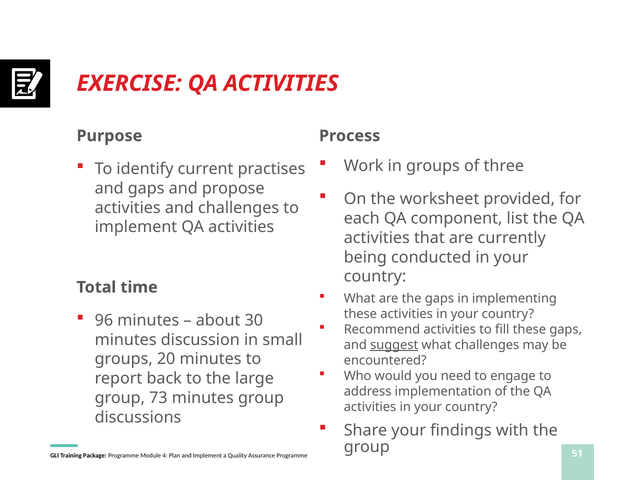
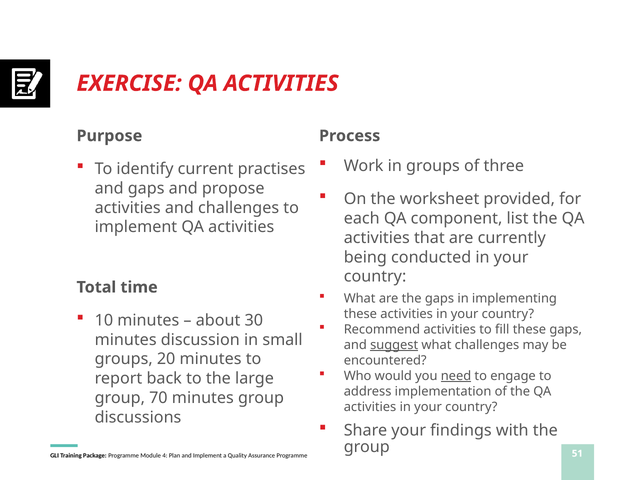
96: 96 -> 10 (104, 321)
need underline: none -> present (456, 376)
73: 73 -> 70 (158, 398)
